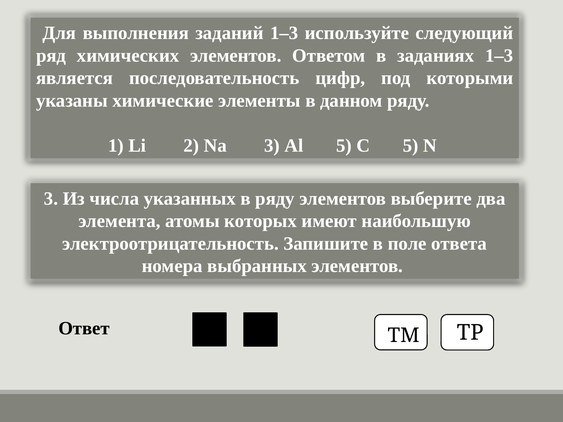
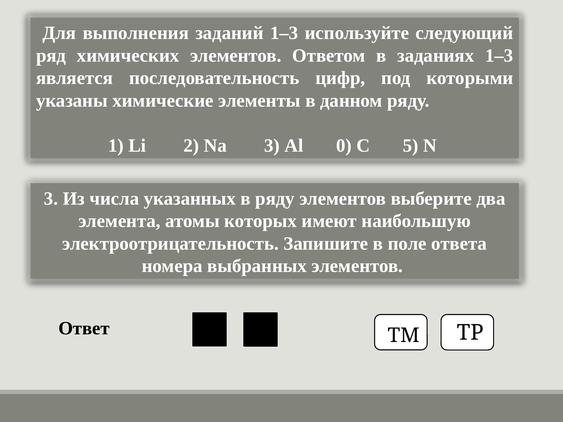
Al 5: 5 -> 0 (344, 146)
